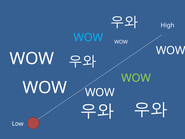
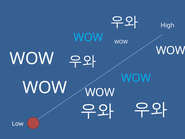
WOW colour: light green -> light blue (136, 78)
